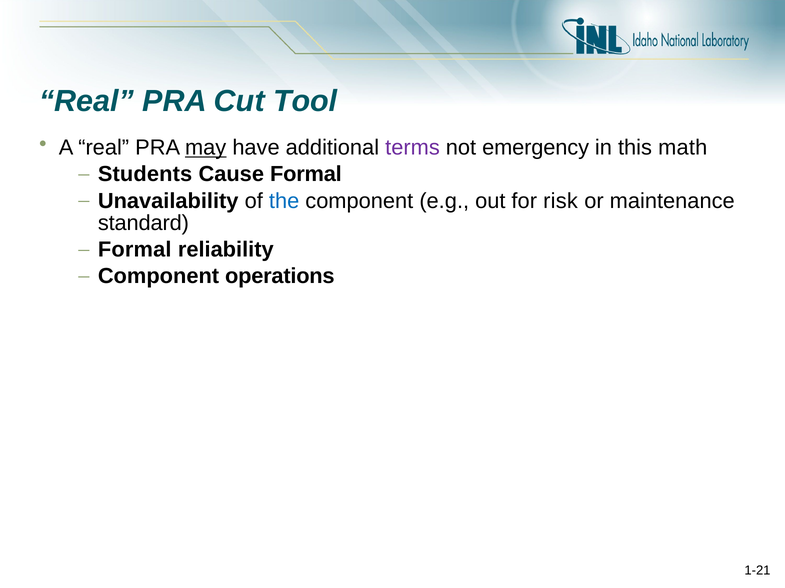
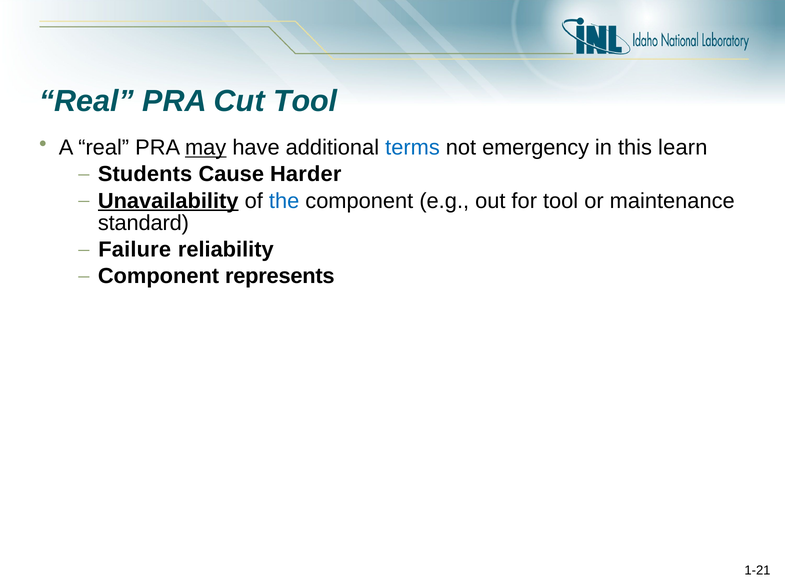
terms colour: purple -> blue (413, 148)
math: math -> learn (683, 148)
Cause Formal: Formal -> Harder (306, 174)
Unavailability underline: none -> present (168, 201)
for risk: risk -> tool (561, 201)
Formal: Formal -> Failure (135, 250)
operations: operations -> represents (280, 277)
